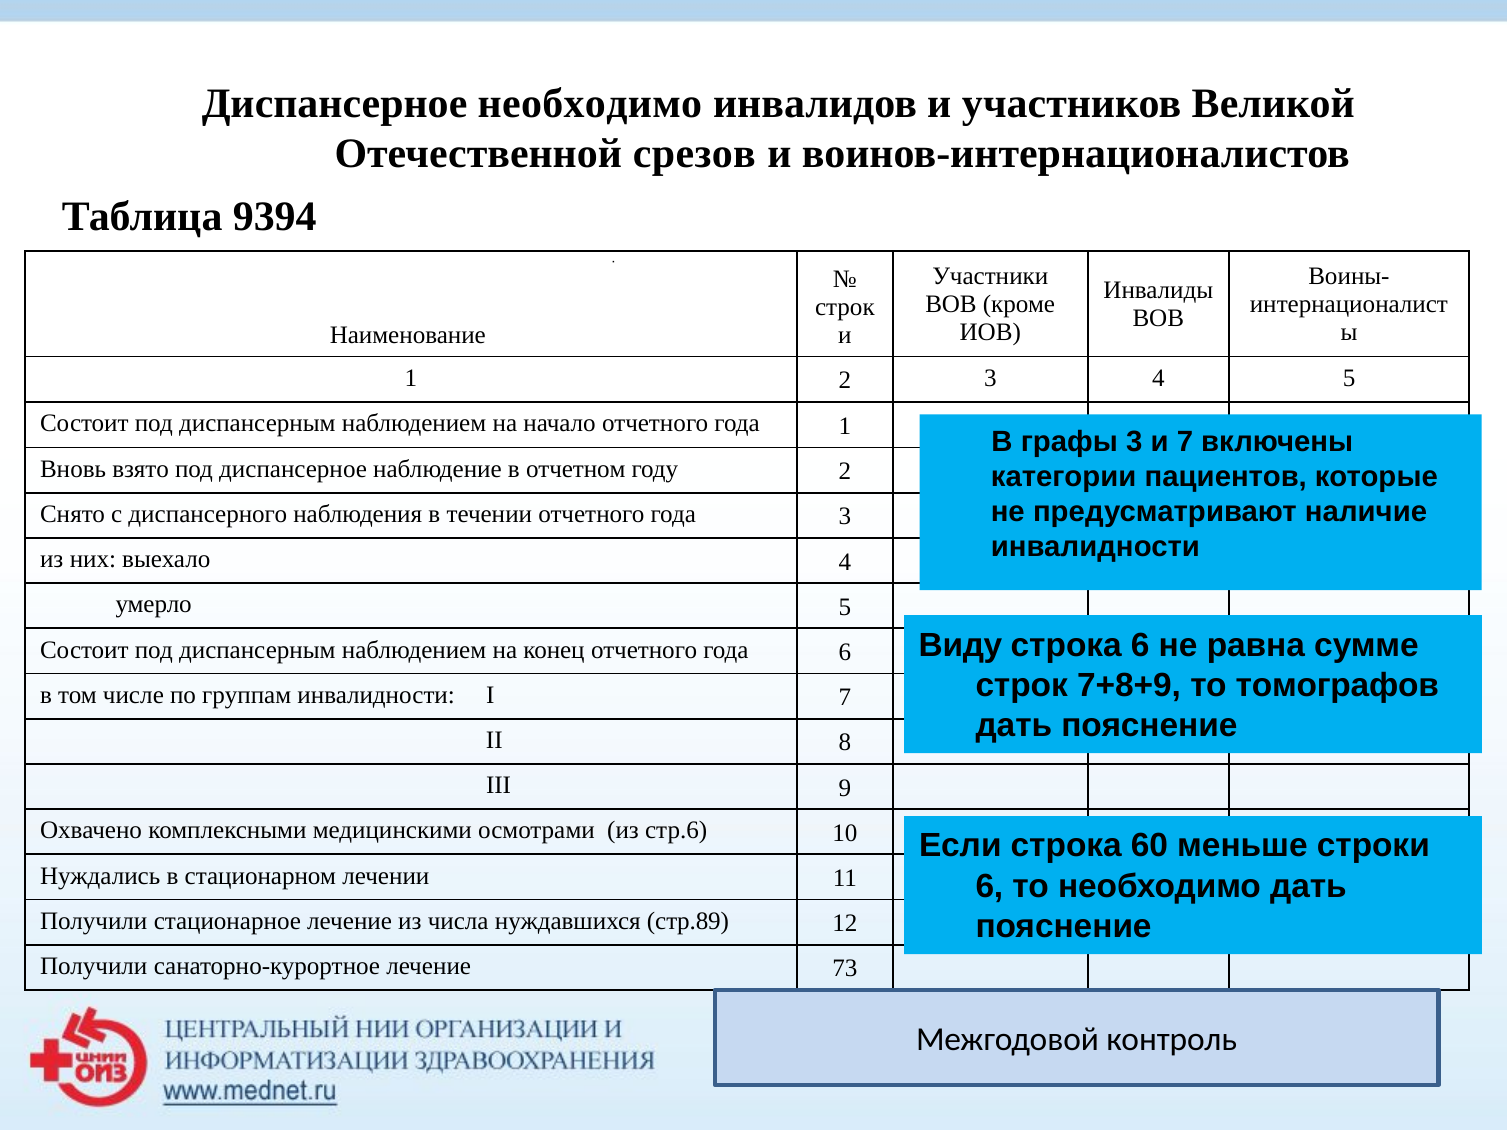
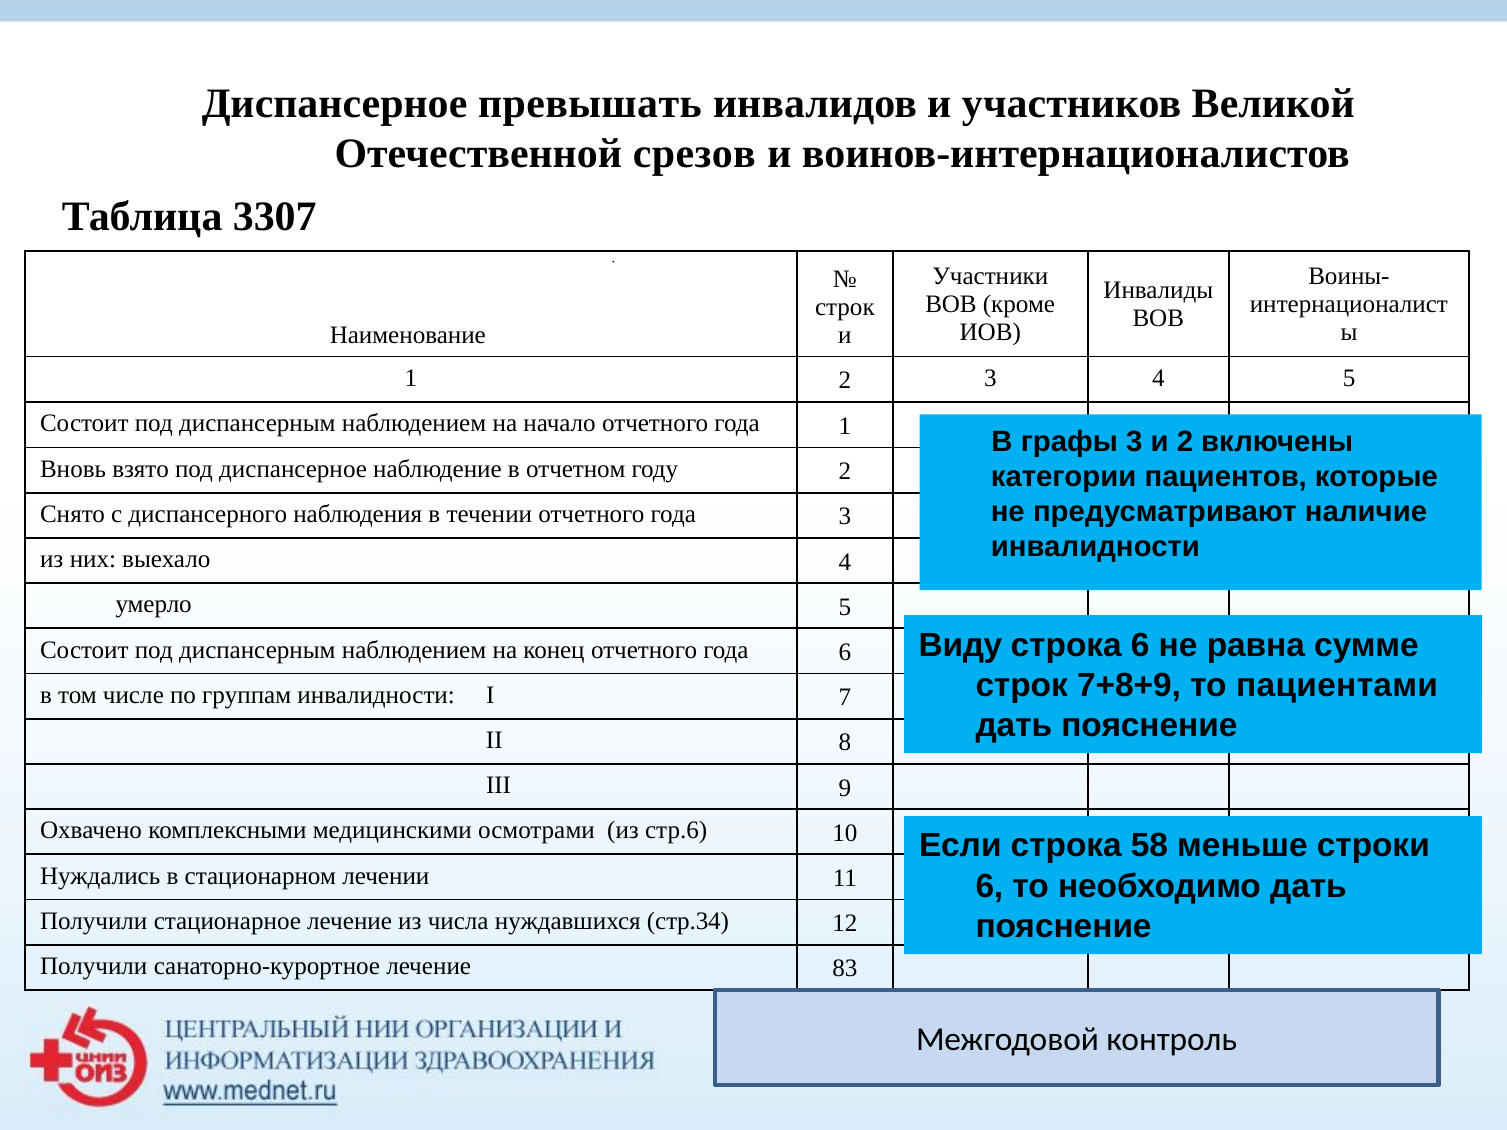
Диспансерное необходимо: необходимо -> превышать (590, 103)
9394: 9394 -> 3307 (275, 216)
и 7: 7 -> 2 (1185, 441)
томографов: томографов -> пациентами (1337, 685)
60: 60 -> 58 (1149, 846)
стр.89: стр.89 -> стр.34 (688, 921)
73: 73 -> 83 (845, 969)
